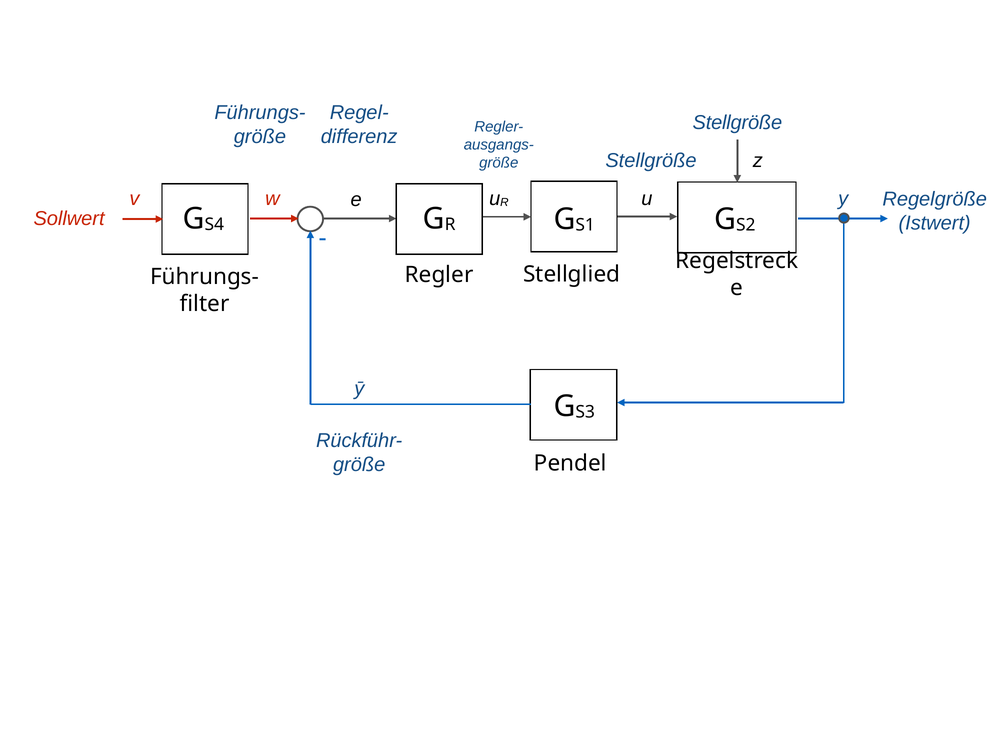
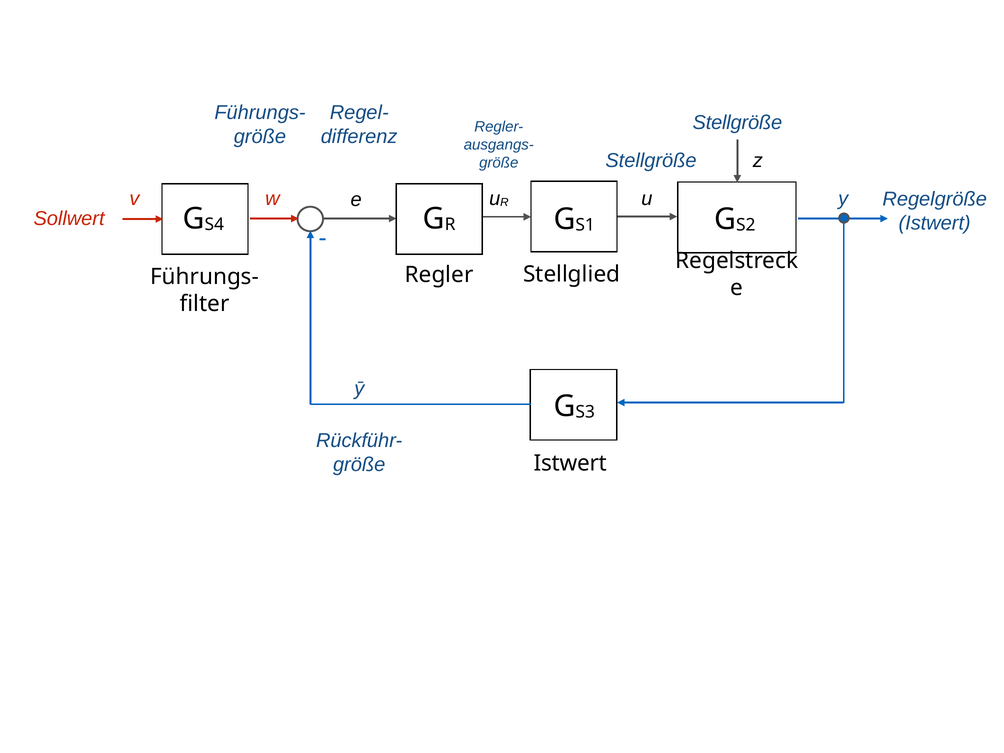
Pendel: Pendel -> Istwert (570, 463)
